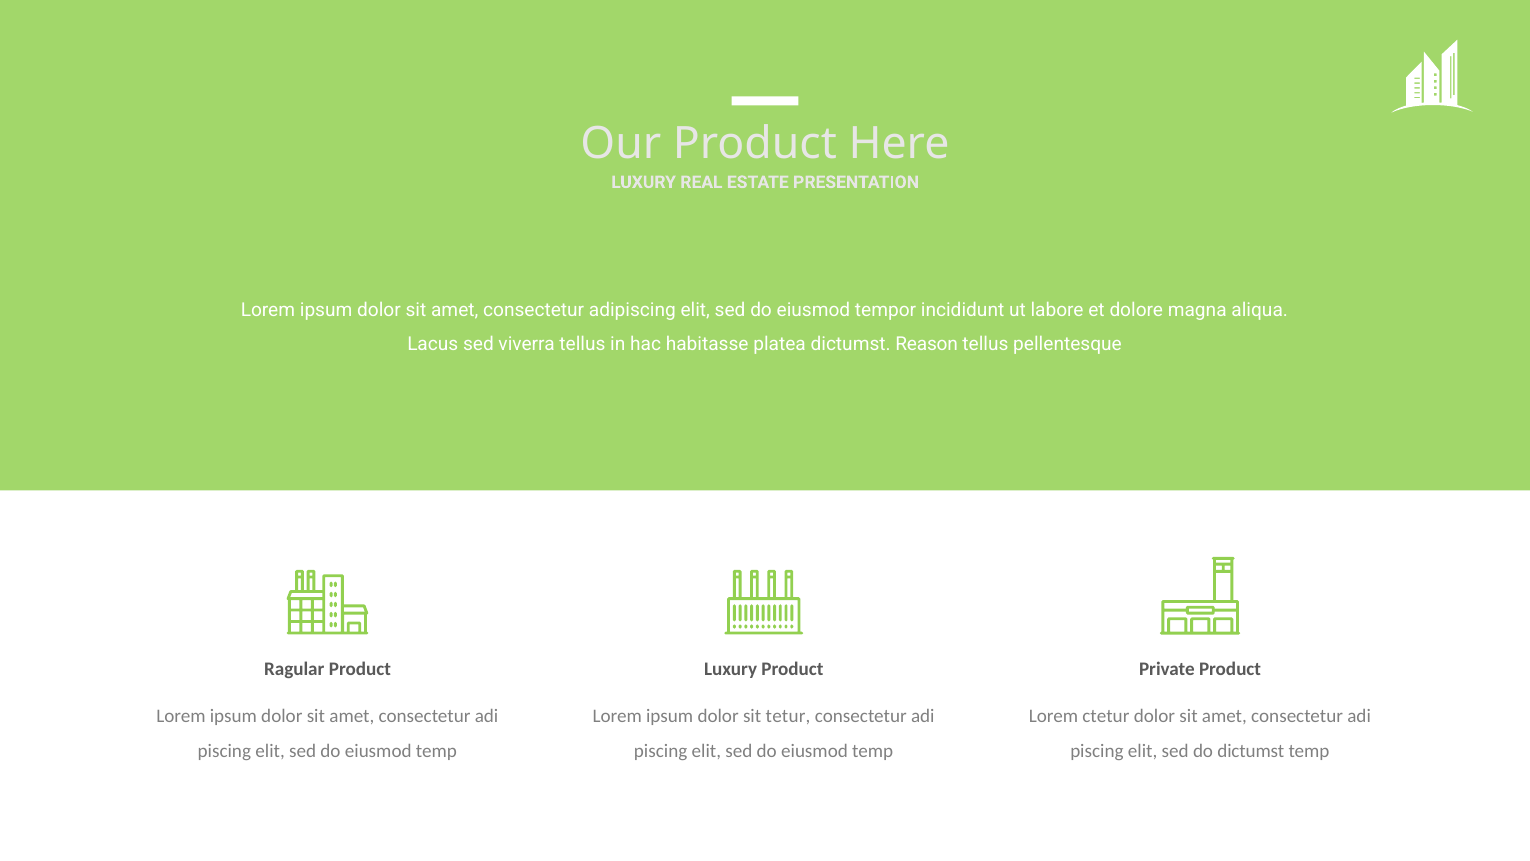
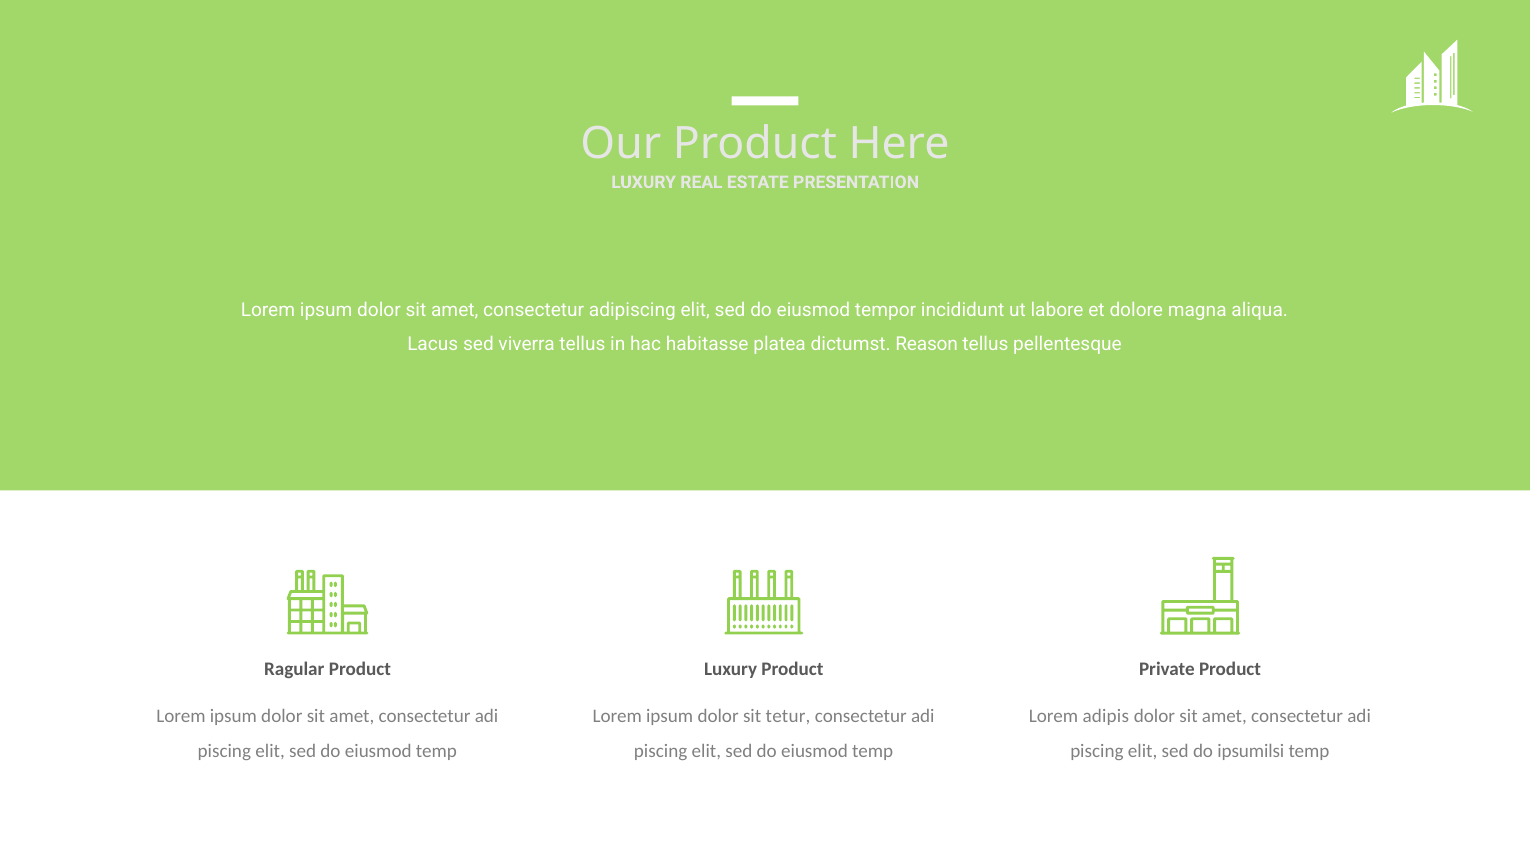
ctetur: ctetur -> adipis (1106, 716)
do dictumst: dictumst -> ipsumilsi (1251, 751)
